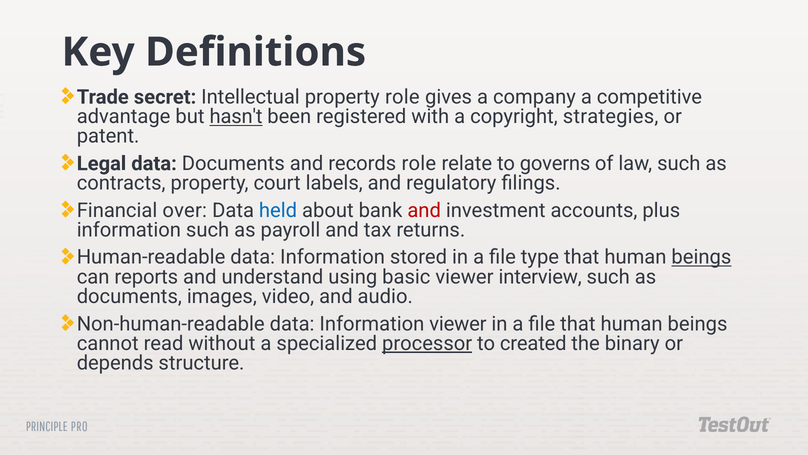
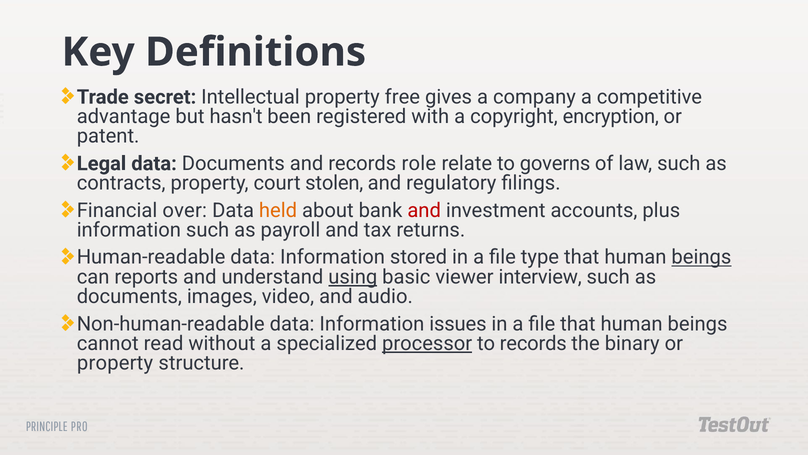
property role: role -> free (402, 97)
hasn't underline: present -> none (236, 117)
strategies: strategies -> encryption (611, 117)
labels: labels -> stolen (334, 183)
held colour: blue -> orange (278, 210)
using underline: none -> present (353, 277)
Information viewer: viewer -> issues (458, 324)
to created: created -> records (533, 343)
depends: depends -> property (115, 363)
